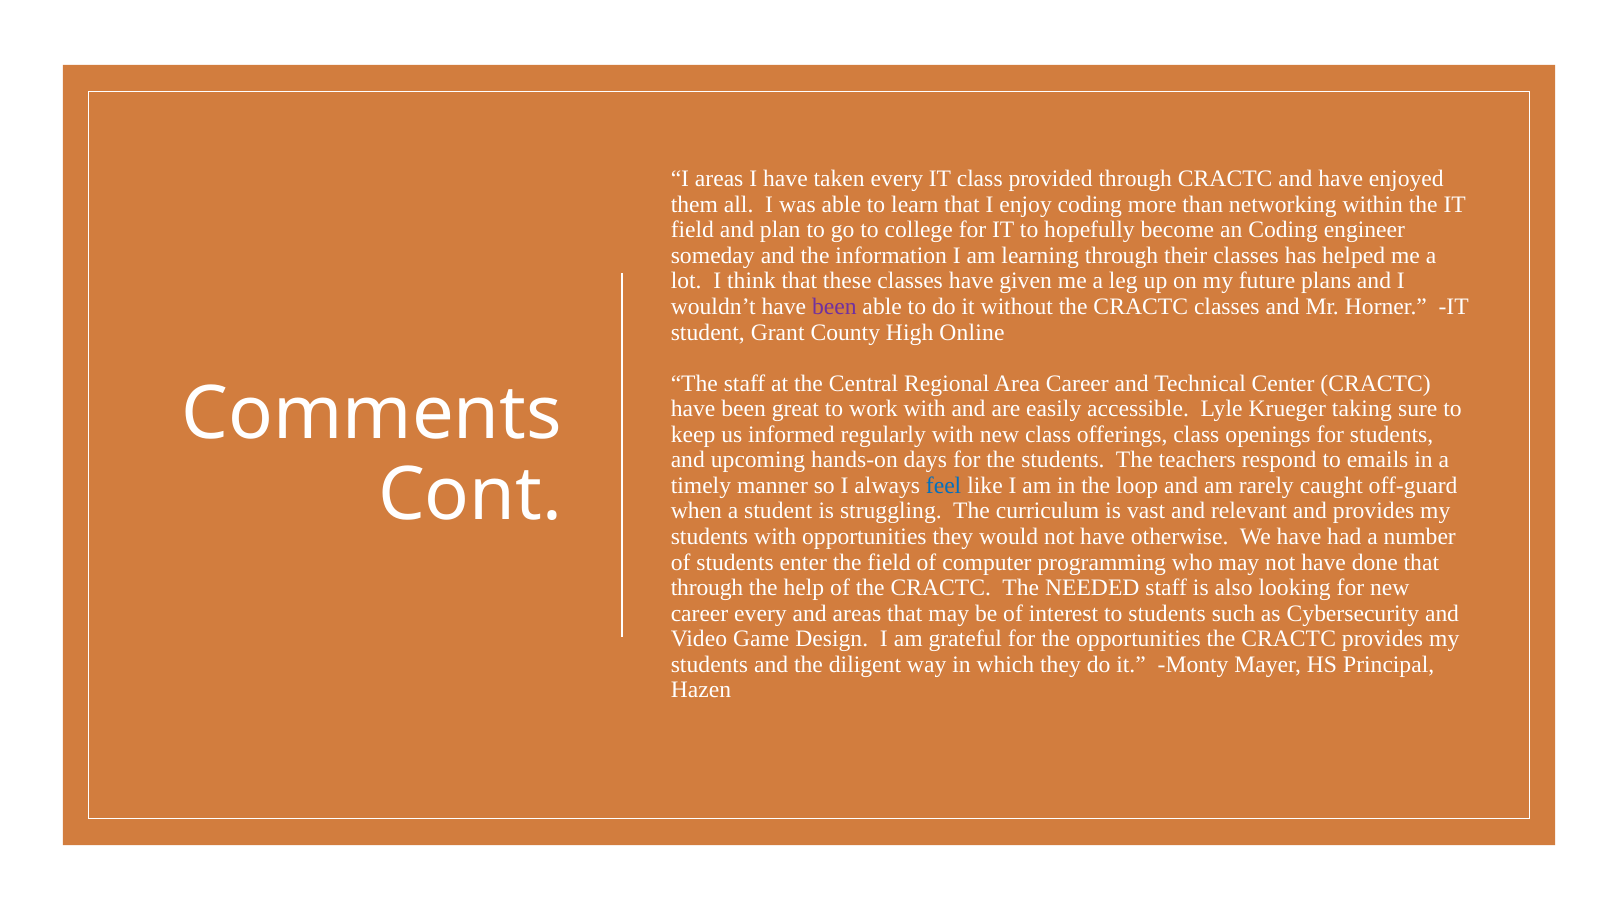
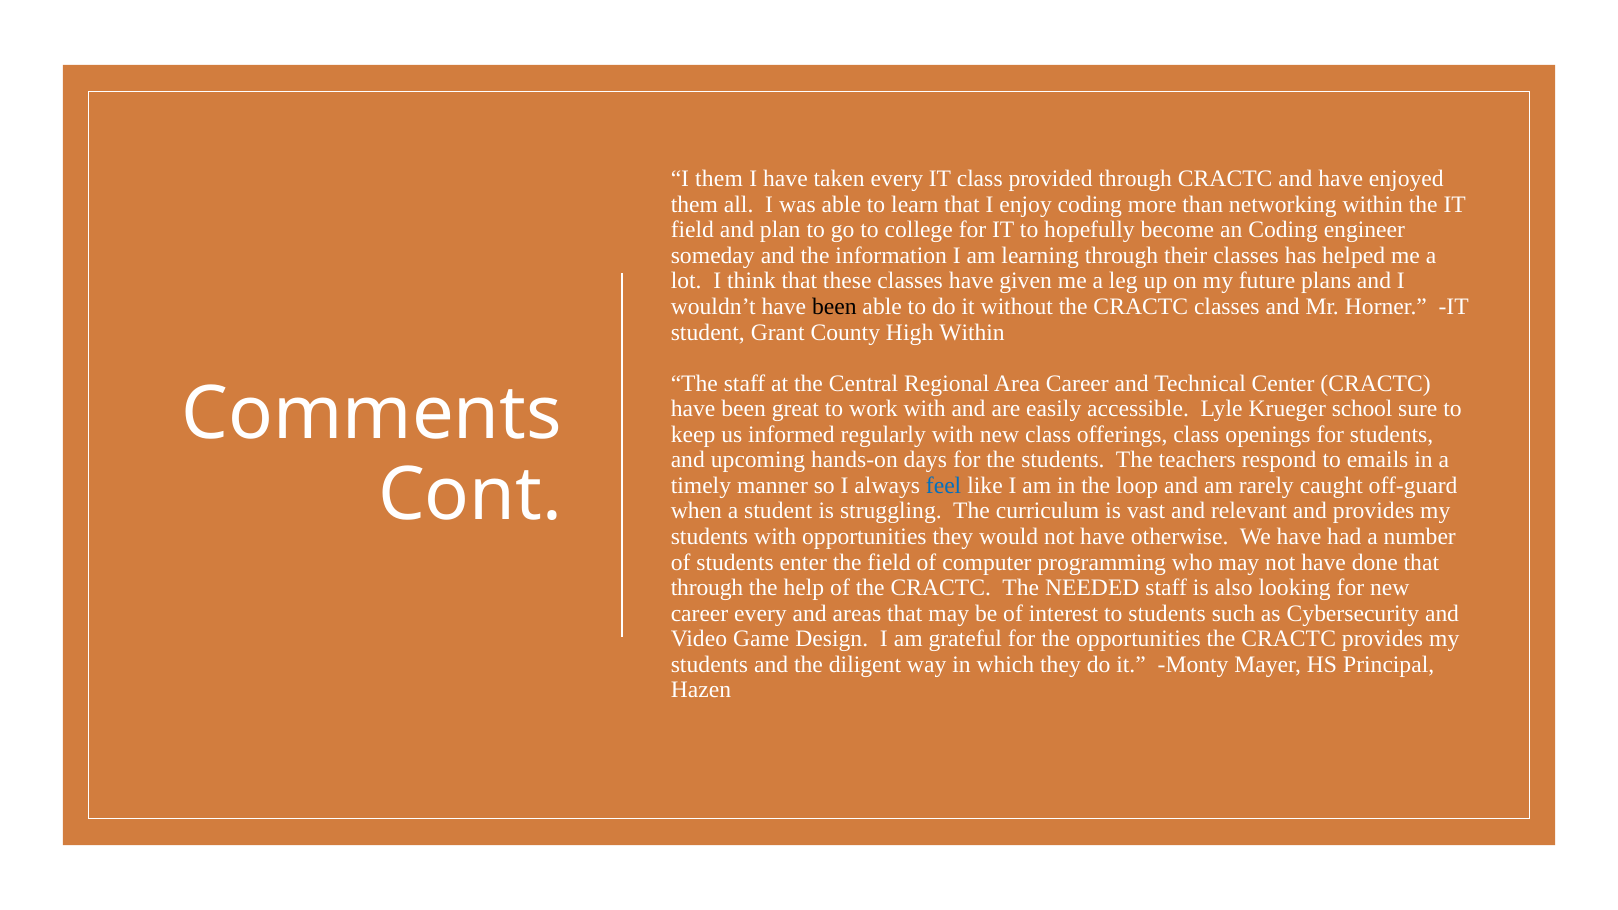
I areas: areas -> them (719, 179)
been colour: purple -> black (834, 307)
High Online: Online -> Within (972, 332)
taking: taking -> school (1362, 409)
